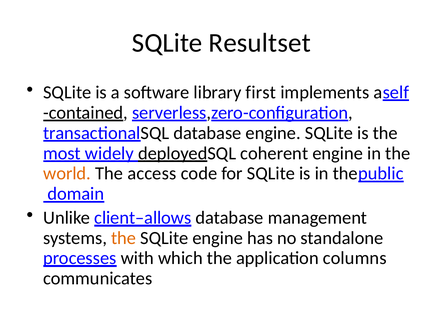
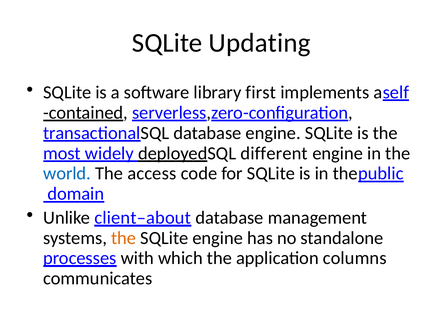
Resultset: Resultset -> Updating (260, 43)
coherent: coherent -> different (274, 153)
world colour: orange -> blue (67, 173)
client–allows: client–allows -> client–about (143, 217)
